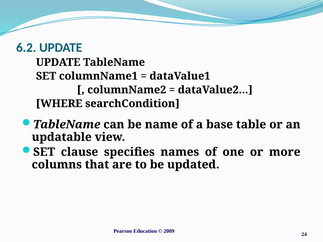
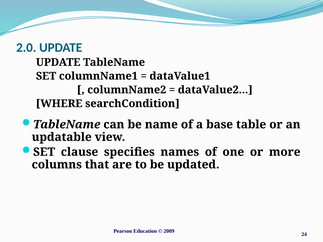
6.2: 6.2 -> 2.0 (26, 48)
